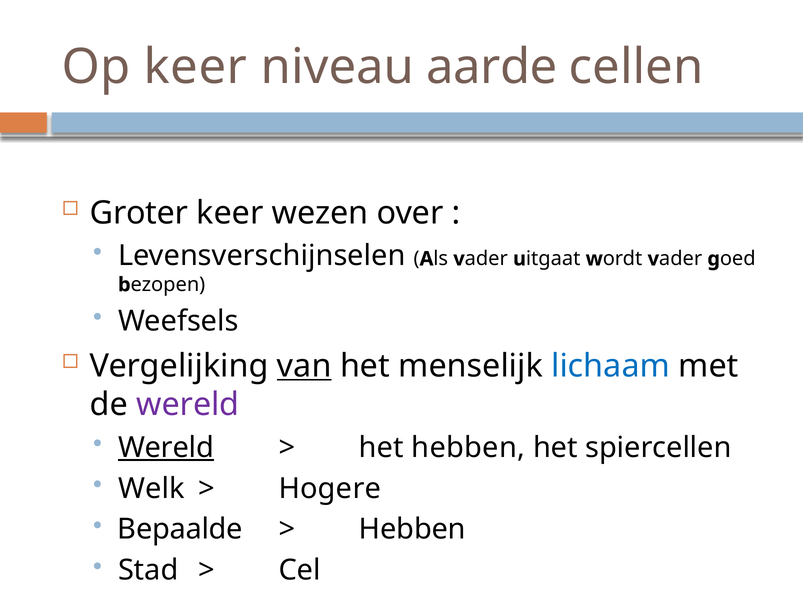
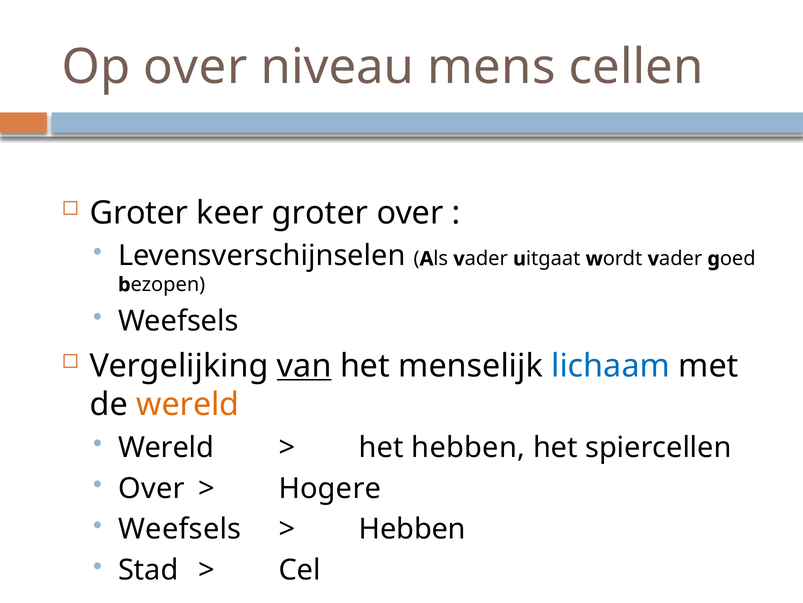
Op keer: keer -> over (195, 67)
aarde: aarde -> mens (491, 67)
keer wezen: wezen -> groter (320, 213)
wereld colour: purple -> orange (188, 404)
Wereld underline: present -> none (166, 447)
Welk: Welk -> Over (151, 488)
Bepaalde: Bepaalde -> Weefsels (180, 529)
